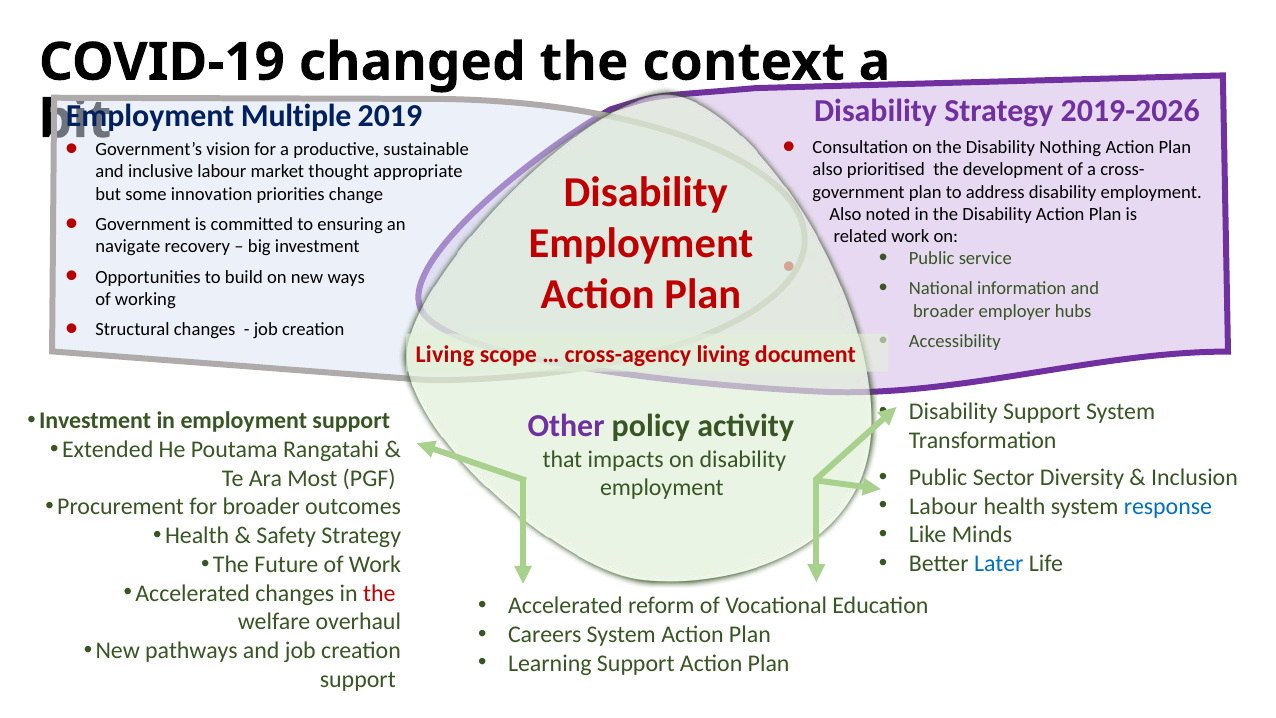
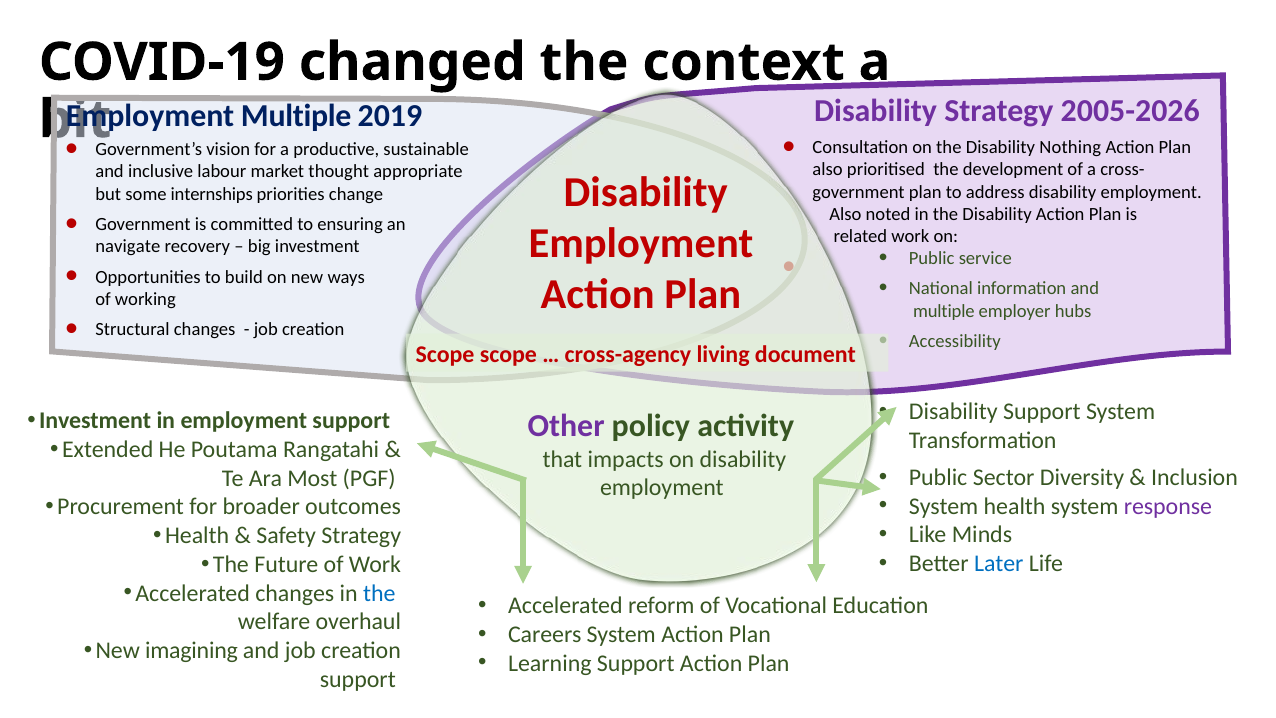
2019-2026: 2019-2026 -> 2005-2026 (1130, 110)
innovation: innovation -> internships (212, 194)
broader: broader -> multiple (944, 311)
Living: Living -> Scope (445, 354)
Labour: Labour -> System (944, 506)
response colour: blue -> purple (1168, 506)
the colour: red -> blue (379, 593)
pathways: pathways -> imagining (191, 650)
